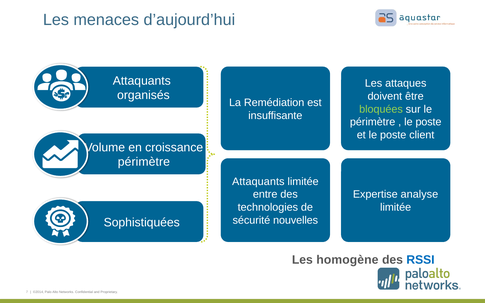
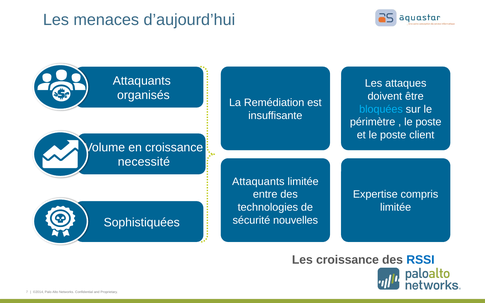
bloquées colour: light green -> light blue (381, 109)
périmètre: périmètre -> necessité (144, 162)
analyse: analyse -> compris (419, 194)
Les homogène: homogène -> croissance (347, 260)
